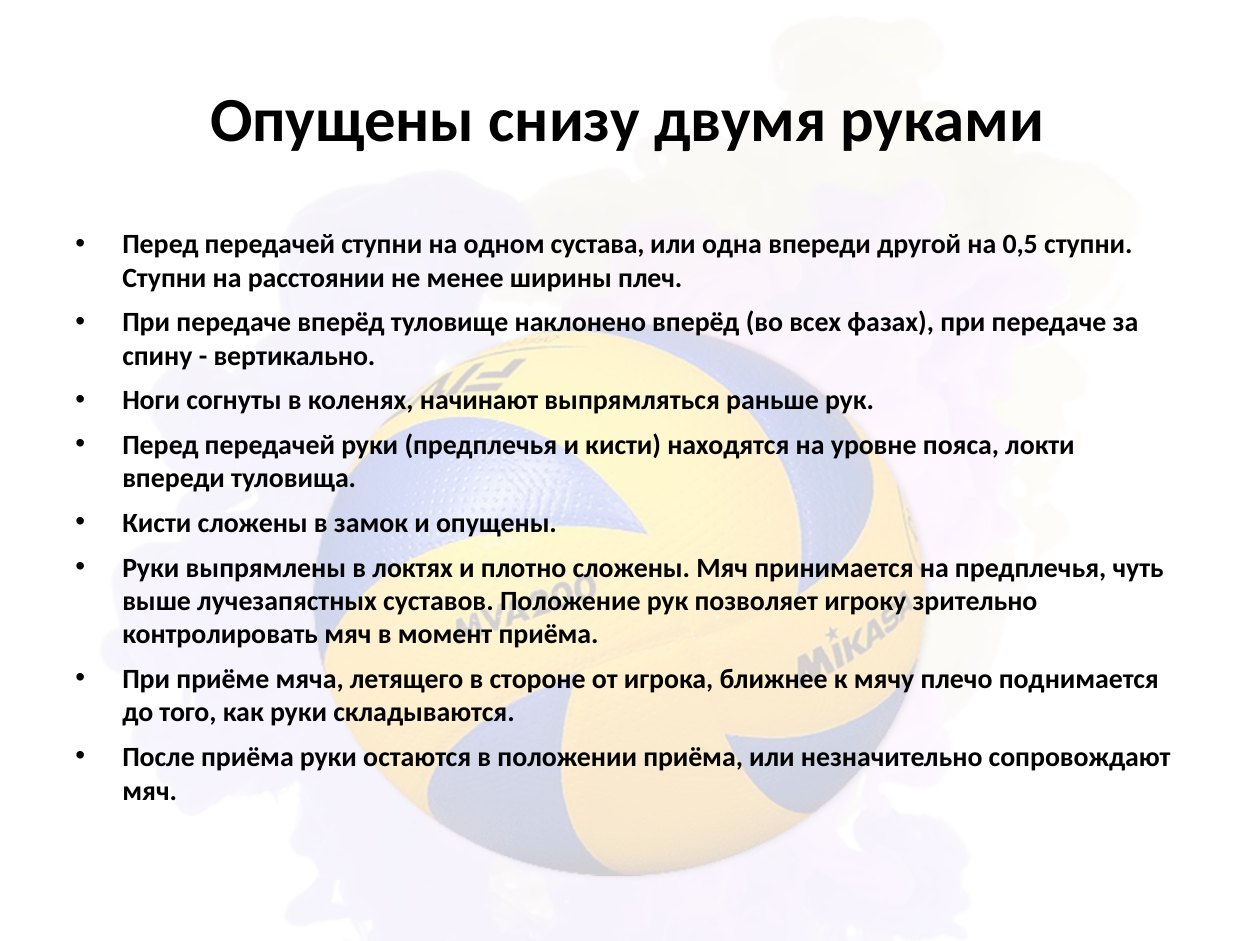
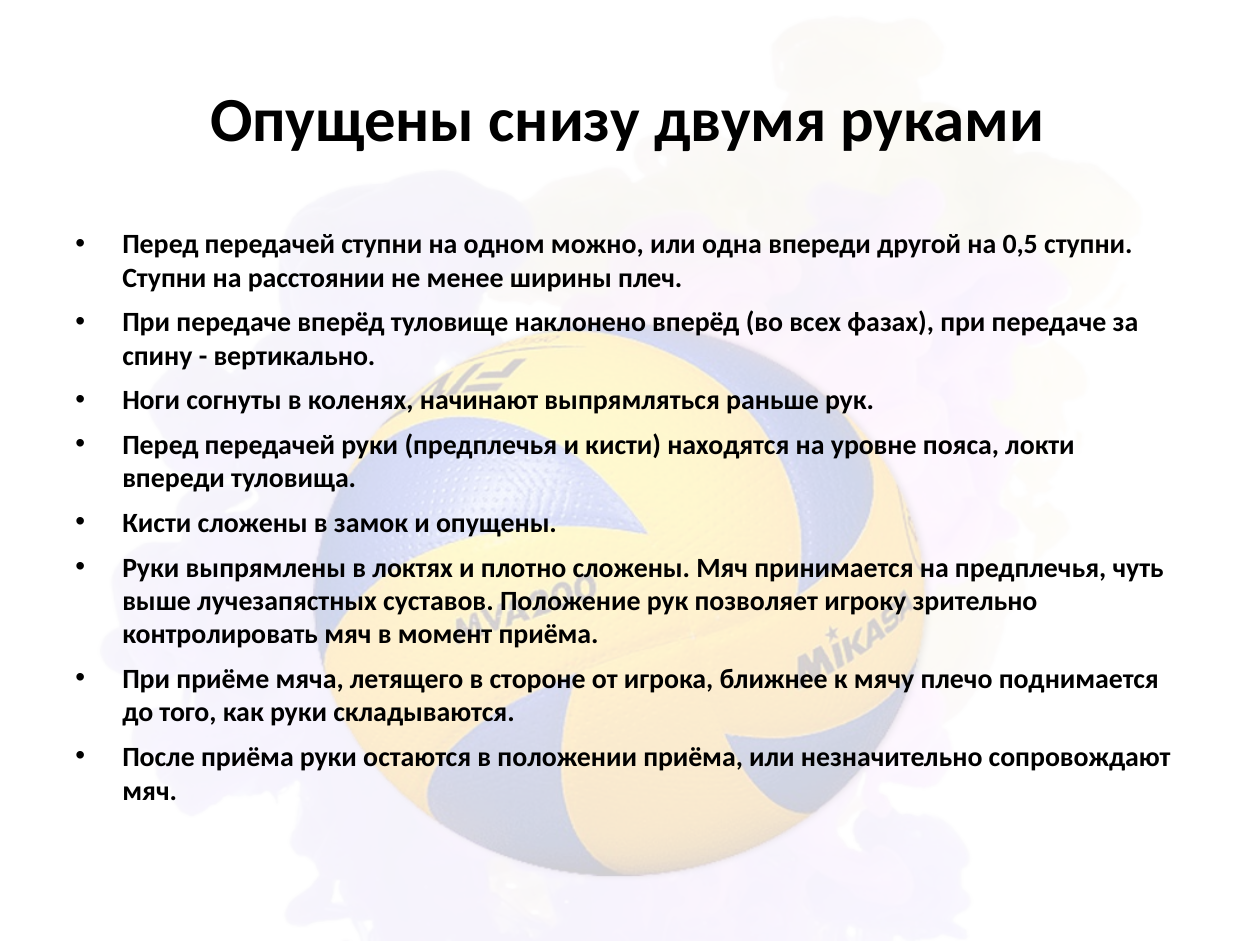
сустава: сустава -> можно (597, 245)
